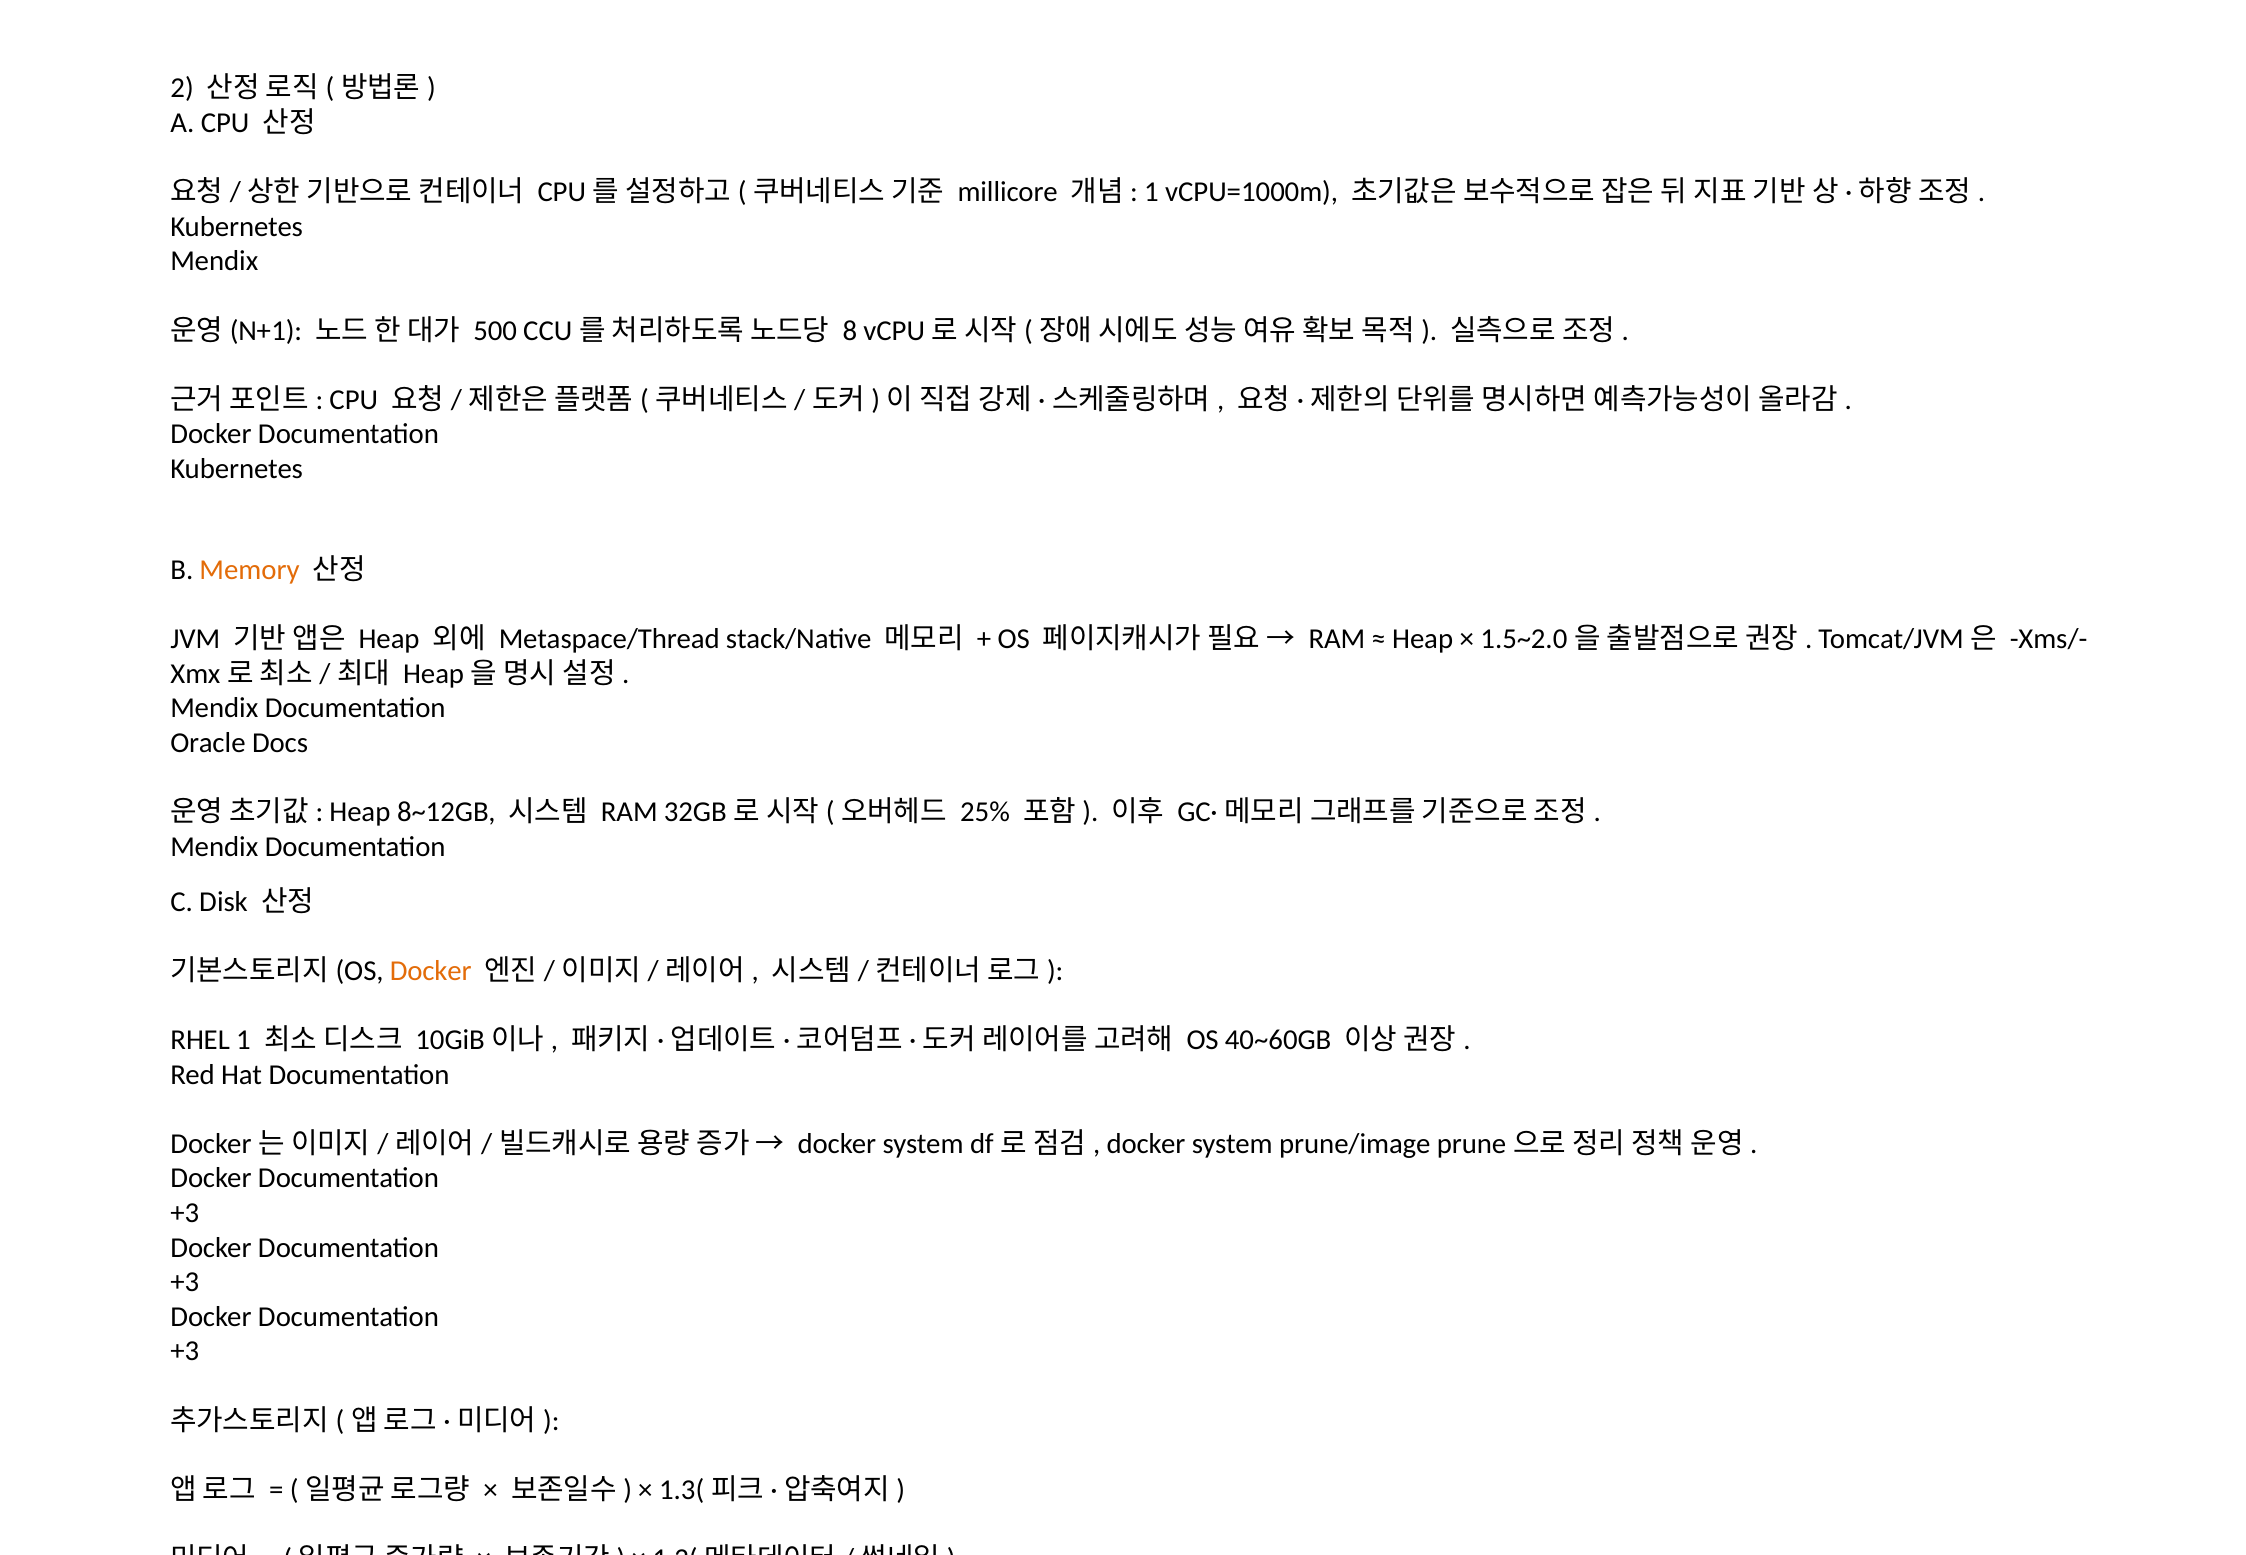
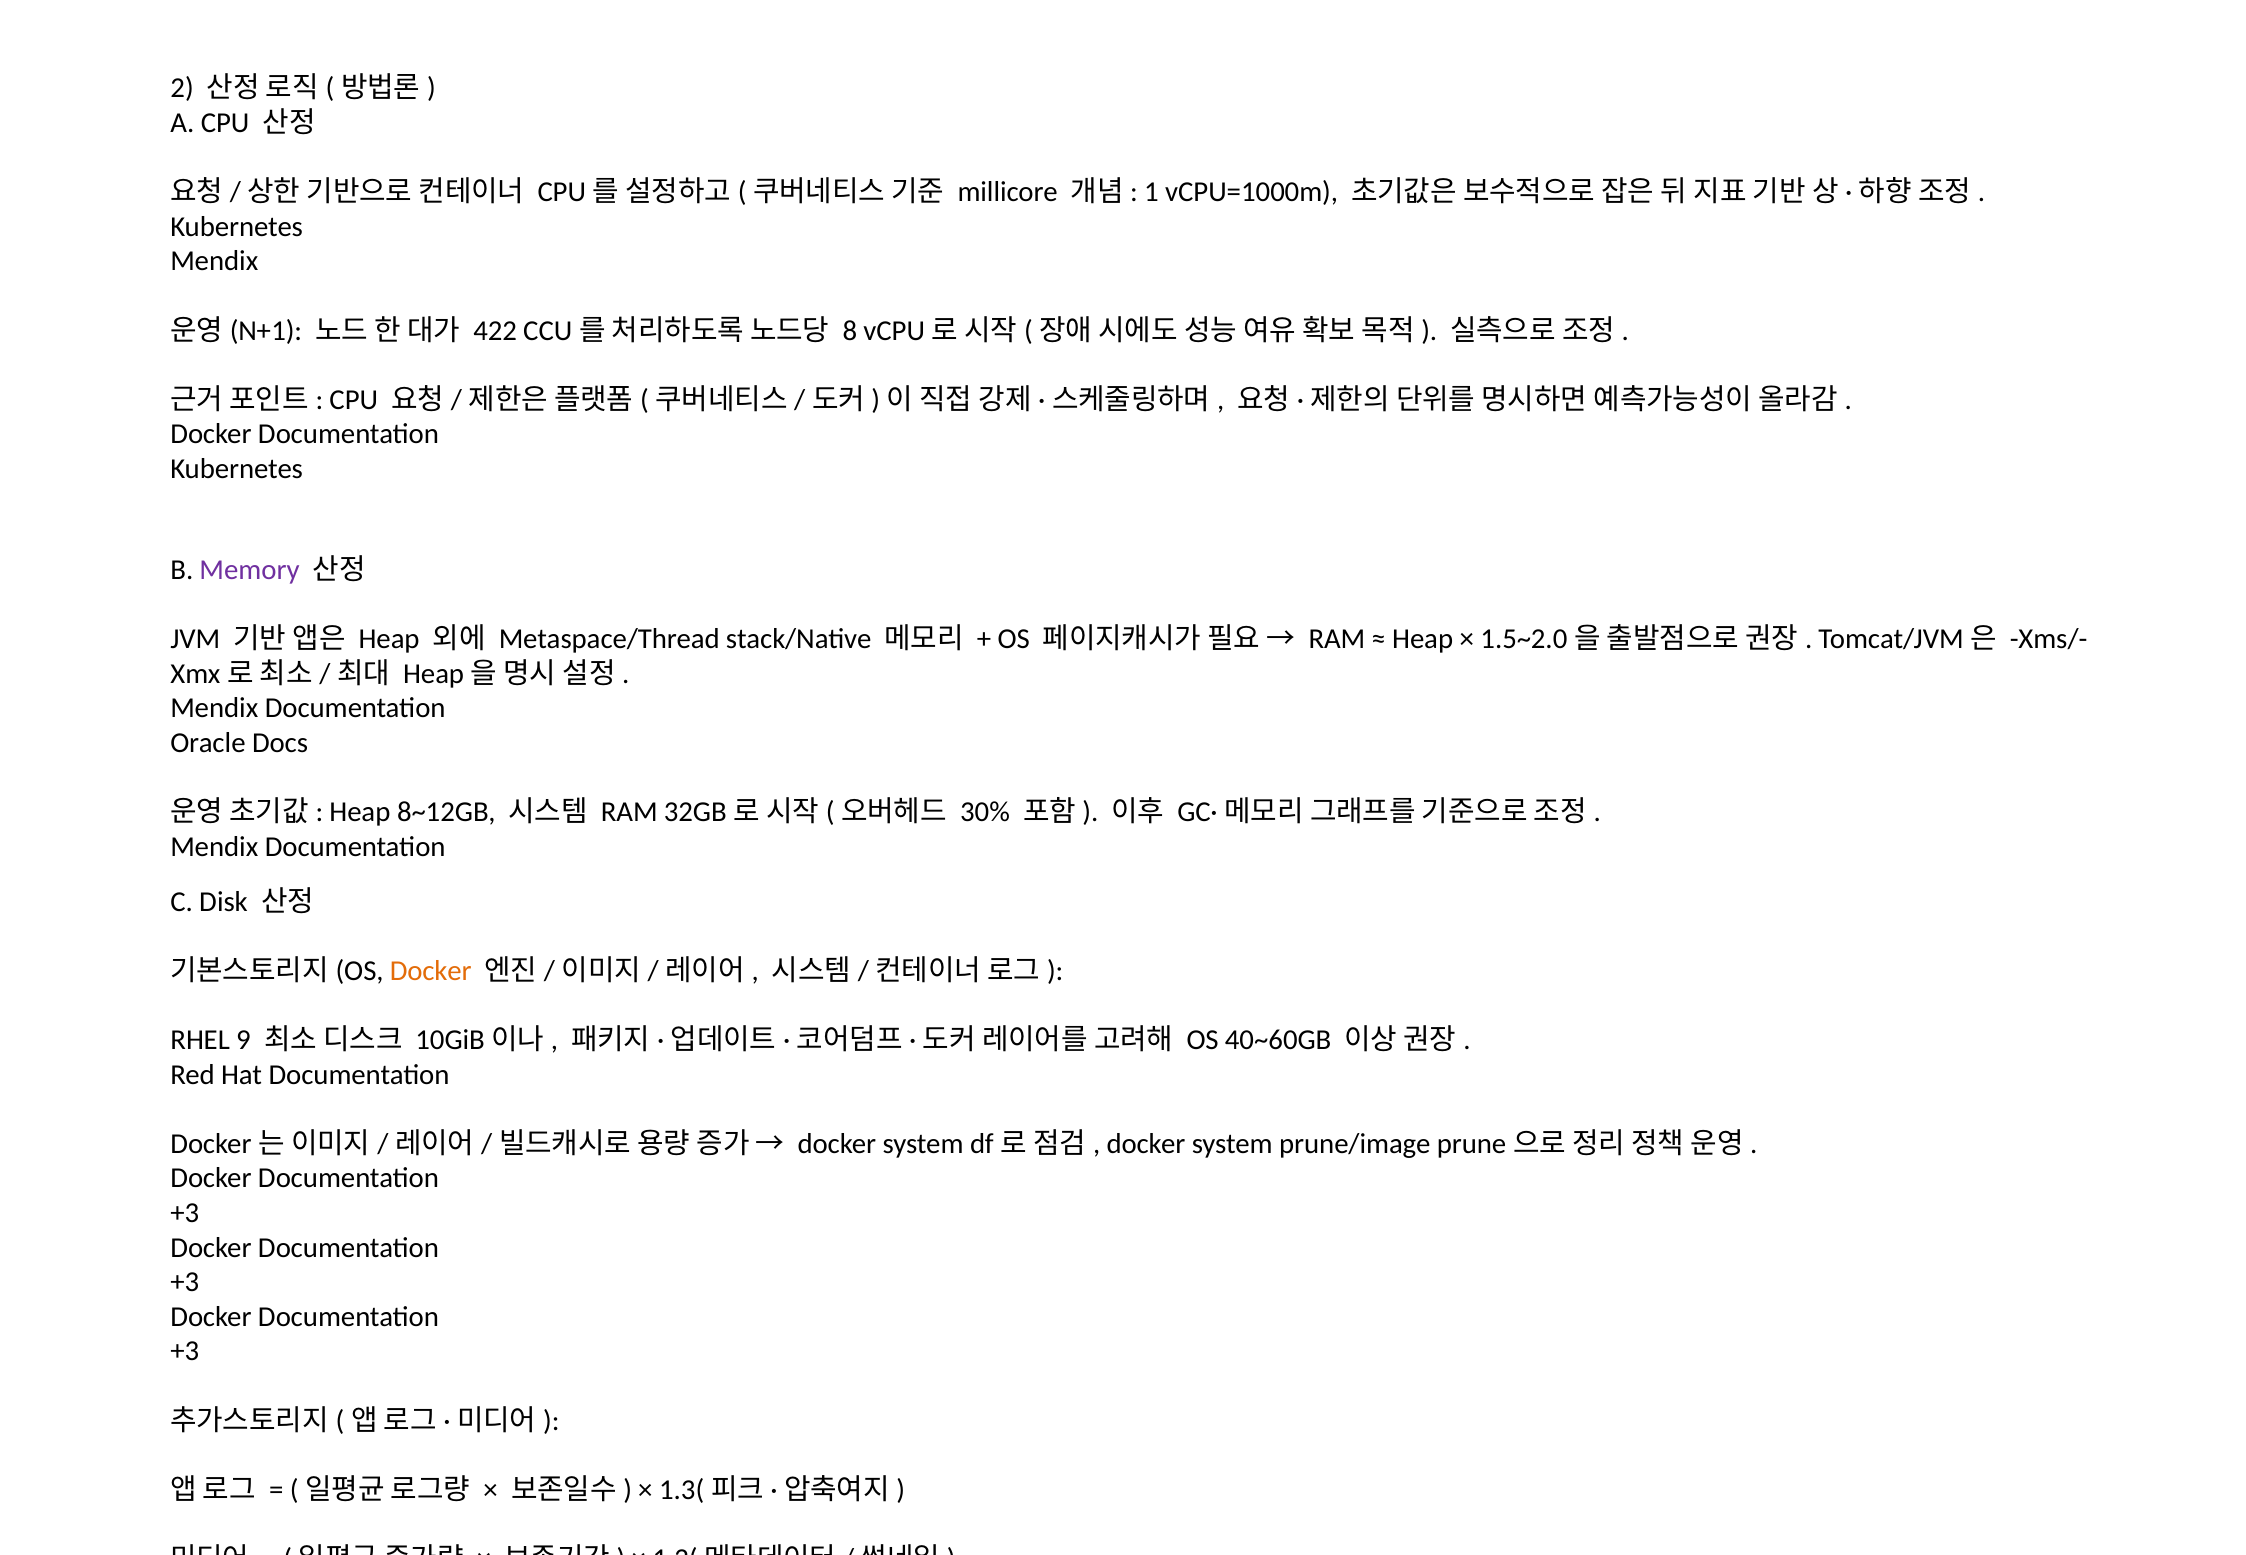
500: 500 -> 422 (495, 331)
Memory colour: orange -> purple (250, 570)
25%: 25% -> 30% (985, 812)
RHEL 1: 1 -> 9 (243, 1040)
